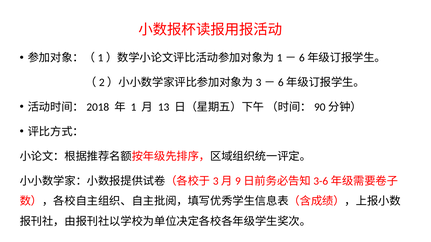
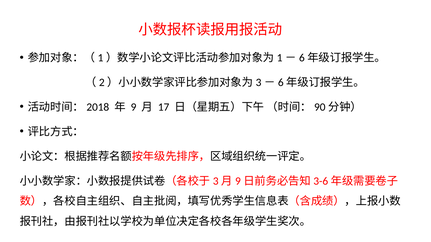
1: 1 -> 9 (134, 107)
13: 13 -> 17 (164, 107)
